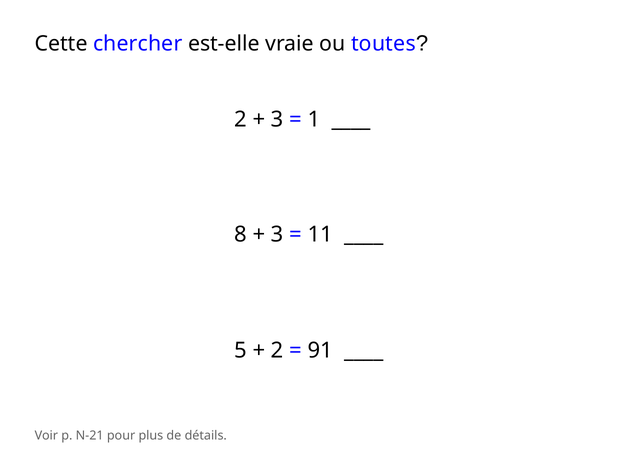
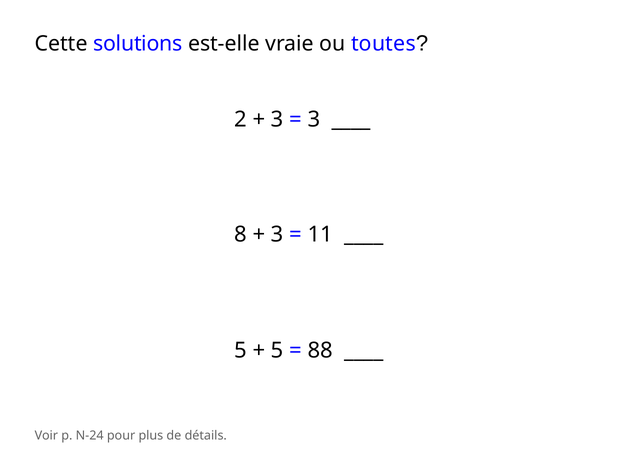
chercher: chercher -> solutions (138, 44)
1: 1 -> 3 (314, 119)
2: 2 -> 5 (277, 350)
91: 91 -> 88 (320, 350)
N-21: N-21 -> N-24 (90, 436)
